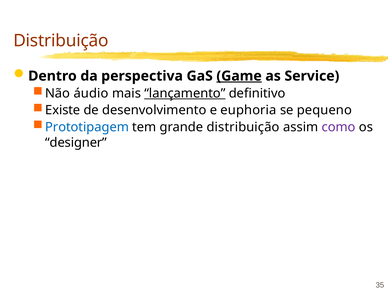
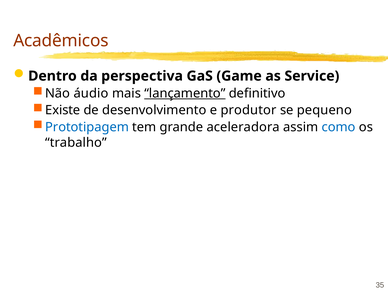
Distribuição: Distribuição -> Acadêmicos (61, 41)
Game underline: present -> none (239, 76)
euphoria: euphoria -> produtor (248, 110)
grande distribuição: distribuição -> aceleradora (243, 127)
como colour: purple -> blue (339, 127)
designer: designer -> trabalho (76, 143)
